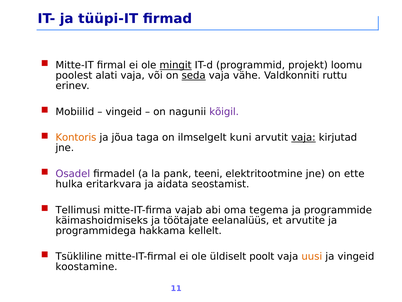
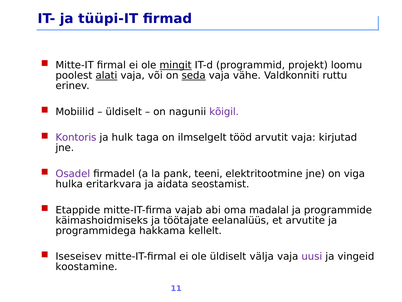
alati underline: none -> present (106, 76)
vingeid: vingeid -> üldiselt (124, 112)
Kontoris colour: orange -> purple (76, 137)
jõua: jõua -> hulk (122, 137)
kuni: kuni -> tööd (241, 137)
vaja underline: present -> none (303, 137)
ette: ette -> viga (354, 174)
Tellimusi: Tellimusi -> Etappide (78, 210)
tegema: tegema -> madalal (269, 210)
Tsükliline: Tsükliline -> Iseseisev (79, 256)
poolt: poolt -> välja (262, 256)
uusi colour: orange -> purple (312, 256)
